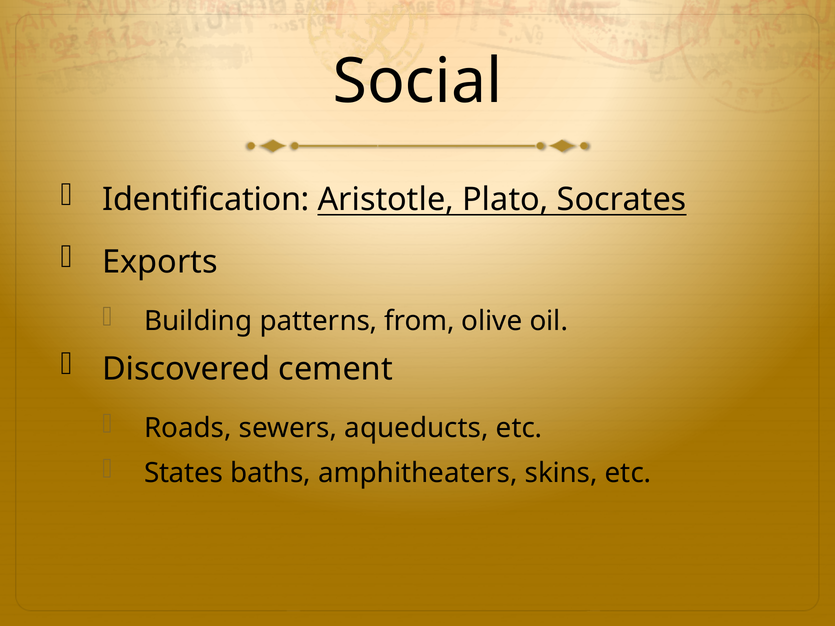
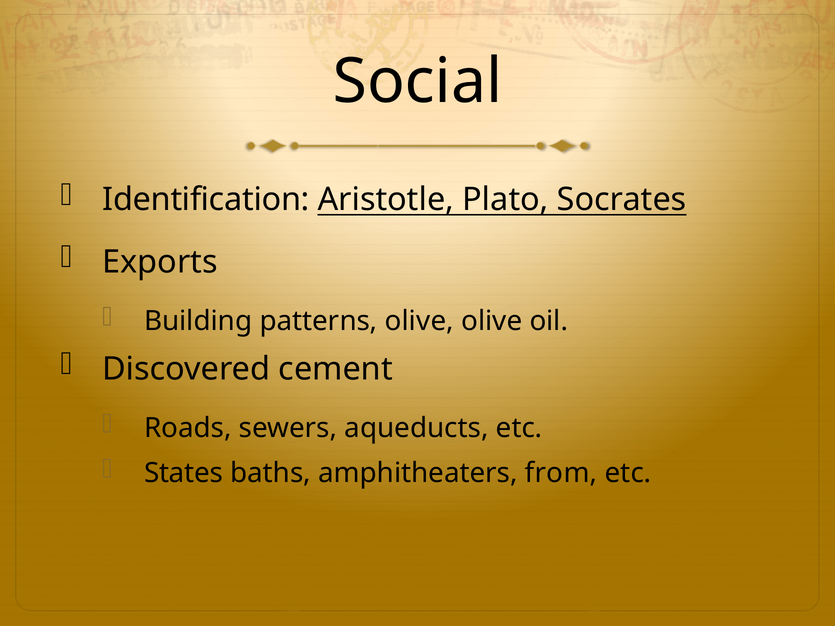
patterns from: from -> olive (419, 321)
skins: skins -> from (561, 473)
